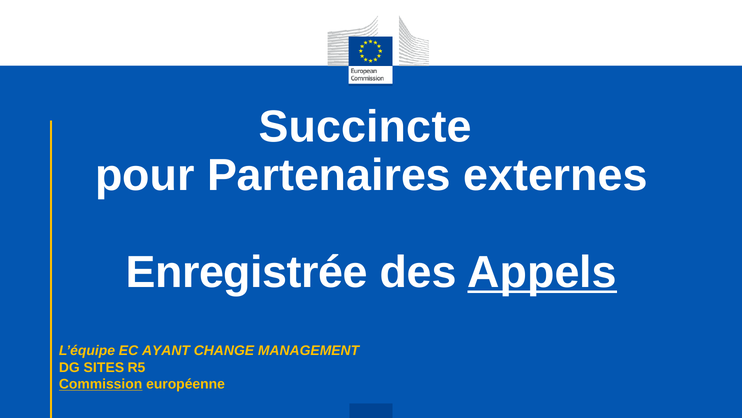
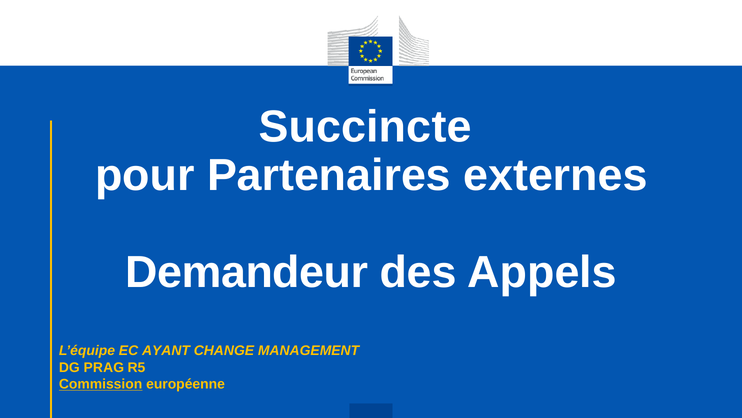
Enregistrée: Enregistrée -> Demandeur (247, 272)
Appels underline: present -> none (542, 272)
SITES: SITES -> PRAG (104, 367)
